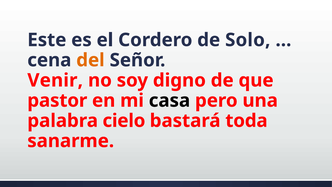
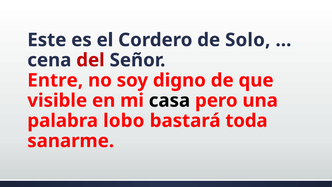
del colour: orange -> red (90, 60)
Venir: Venir -> Entre (55, 80)
pastor: pastor -> visible (57, 100)
cielo: cielo -> lobo (124, 121)
